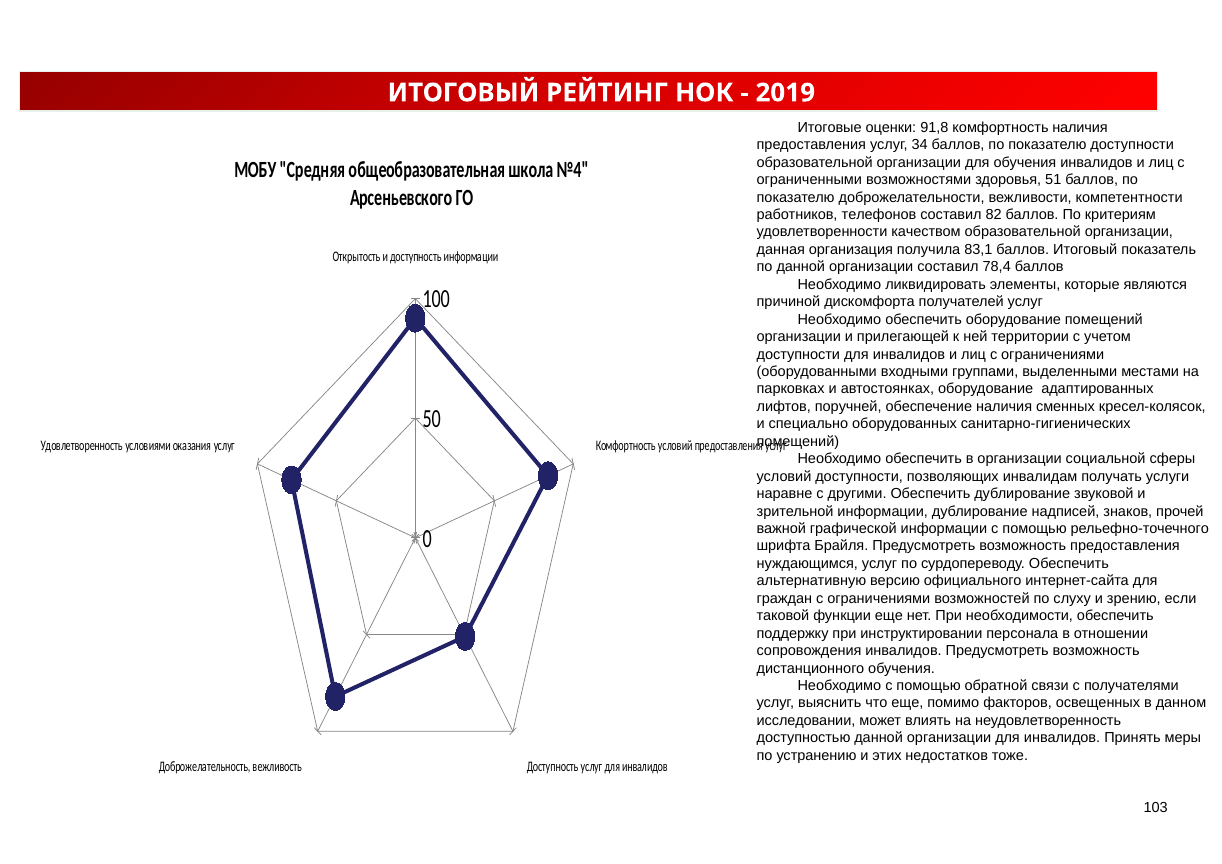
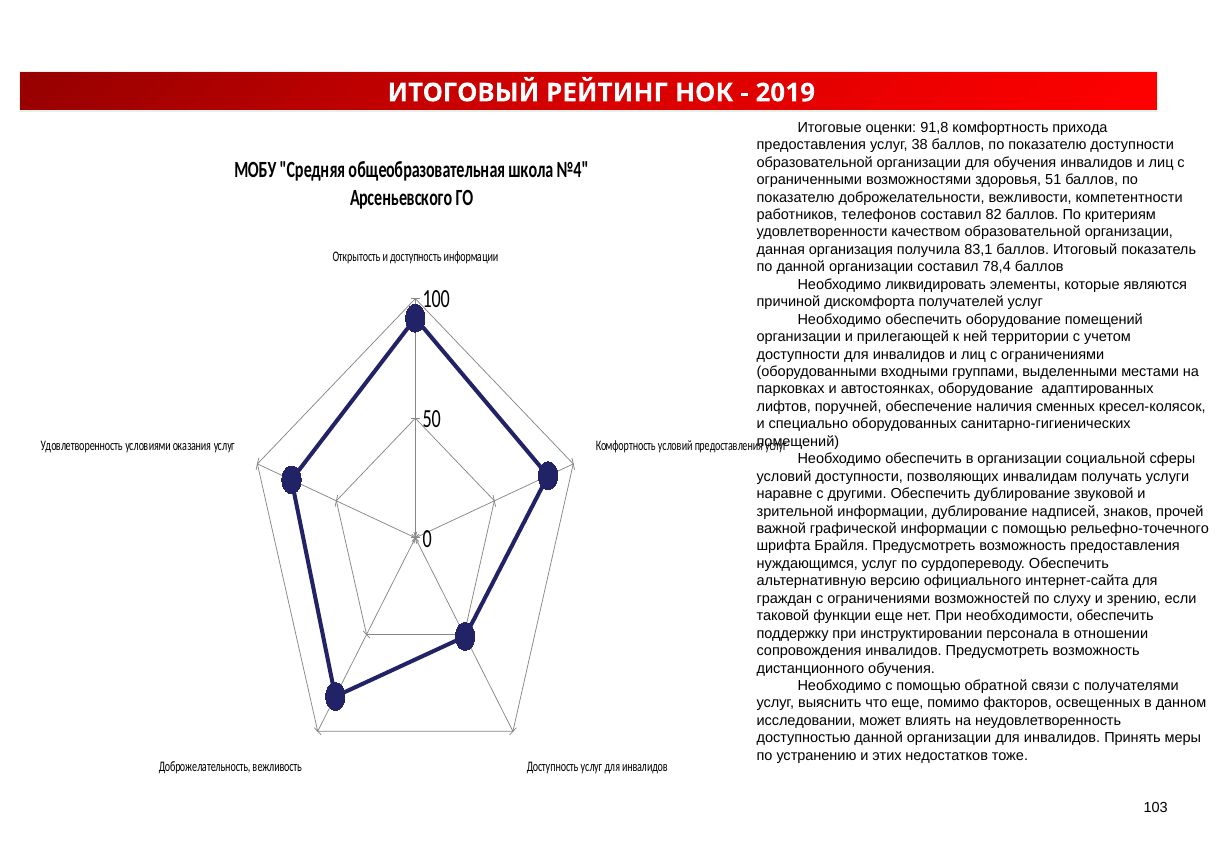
комфортность наличия: наличия -> прихода (1080, 128)
34: 34 -> 38 (920, 145)
